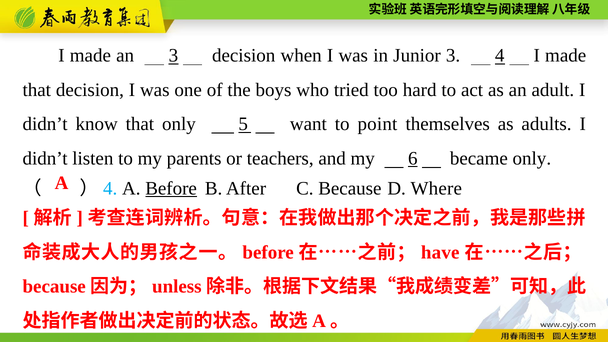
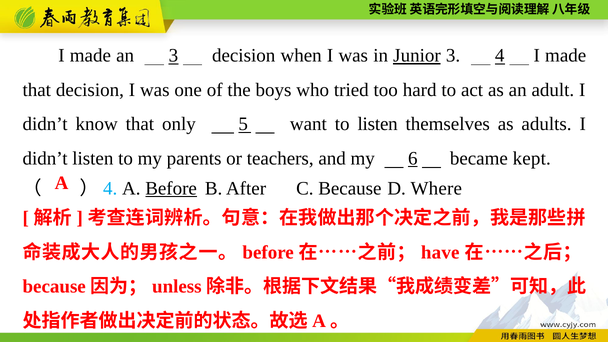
Junior underline: none -> present (417, 56)
to point: point -> listen (378, 124)
became only: only -> kept (532, 158)
